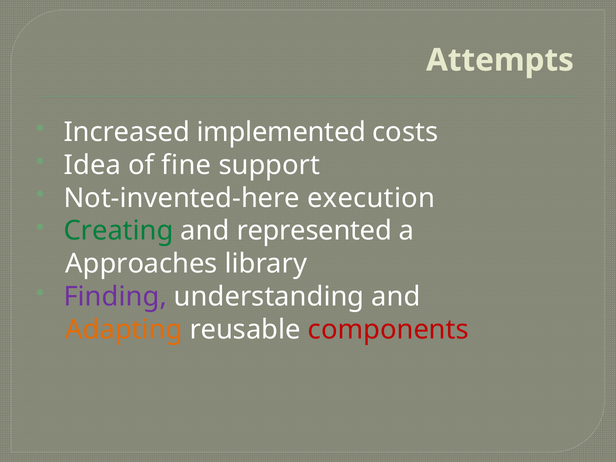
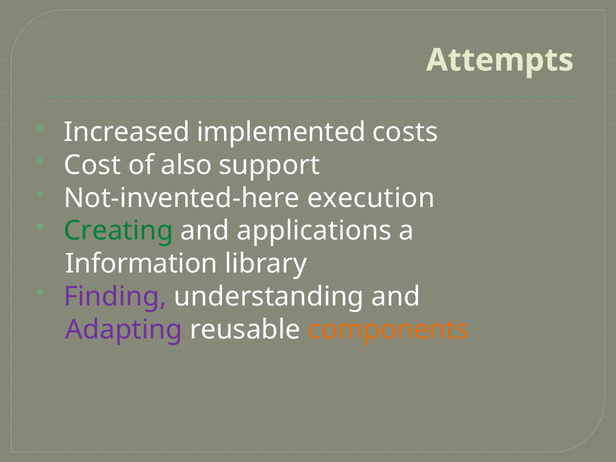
Idea: Idea -> Cost (92, 165)
fine: fine -> also (187, 165)
represented: represented -> applications (314, 231)
Approaches: Approaches -> Information (142, 264)
Adapting colour: orange -> purple (124, 329)
components colour: red -> orange (388, 329)
